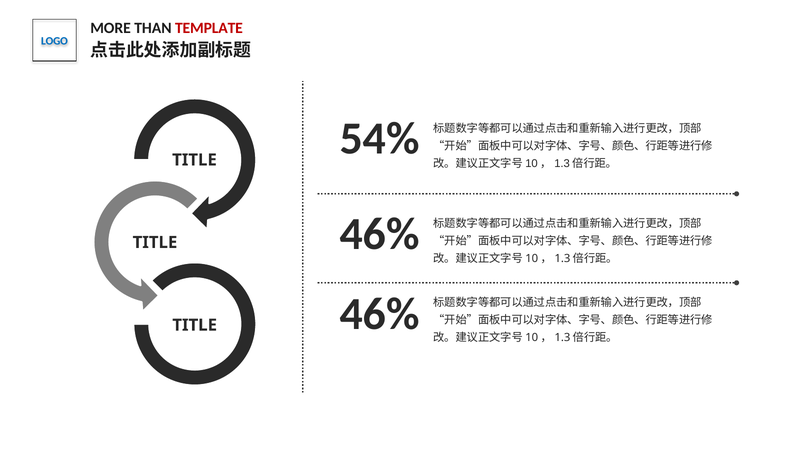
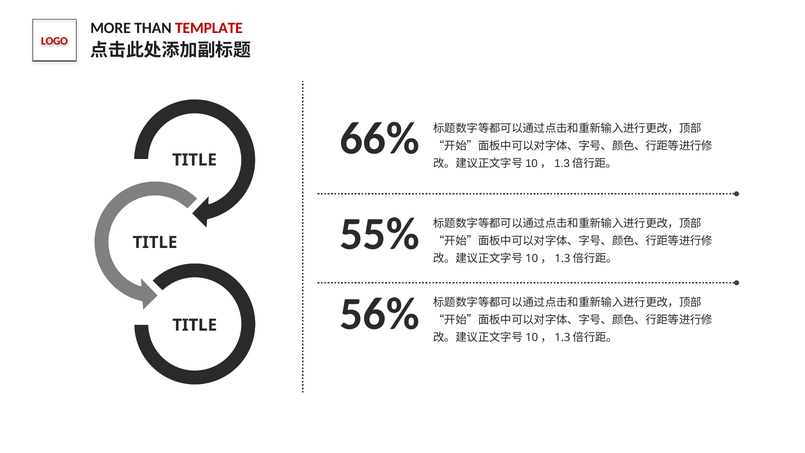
LOGO colour: blue -> red (54, 41)
54%: 54% -> 66% (380, 138)
46%: 46% -> 55% (380, 234)
46%: 46% -> 56% (380, 314)
